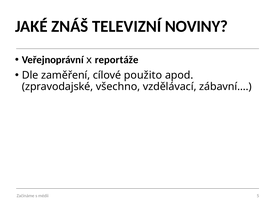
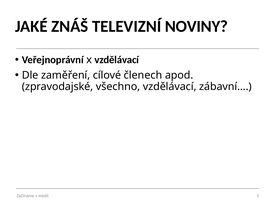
x reportáže: reportáže -> vzdělávací (117, 60)
použito: použito -> členech (143, 75)
